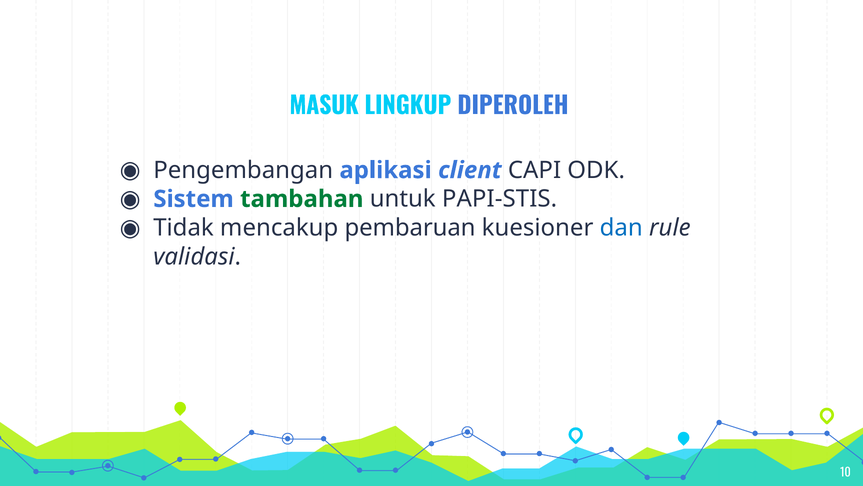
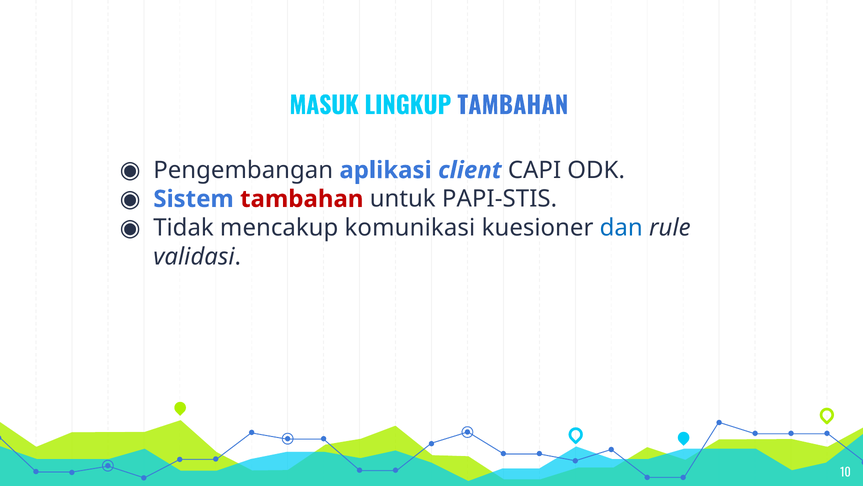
LINGKUP DIPEROLEH: DIPEROLEH -> TAMBAHAN (513, 106)
tambahan colour: green -> red (302, 199)
pembaruan: pembaruan -> komunikasi (410, 228)
